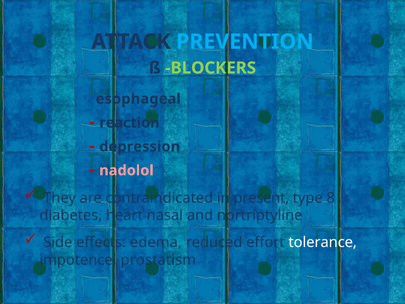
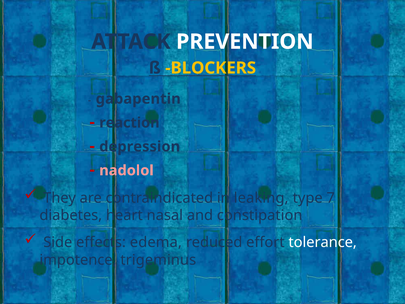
PREVENTION colour: light blue -> white (245, 42)
BLOCKERS colour: light green -> yellow (211, 68)
esophageal: esophageal -> gabapentin (138, 99)
present: present -> leaking (261, 198)
8: 8 -> 7 (331, 198)
nortriptyline: nortriptyline -> constipation (260, 215)
prostatism: prostatism -> trigeminus (158, 260)
